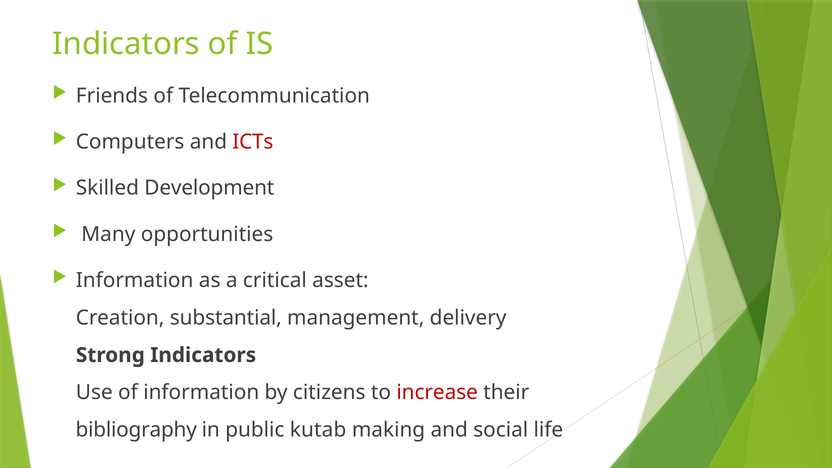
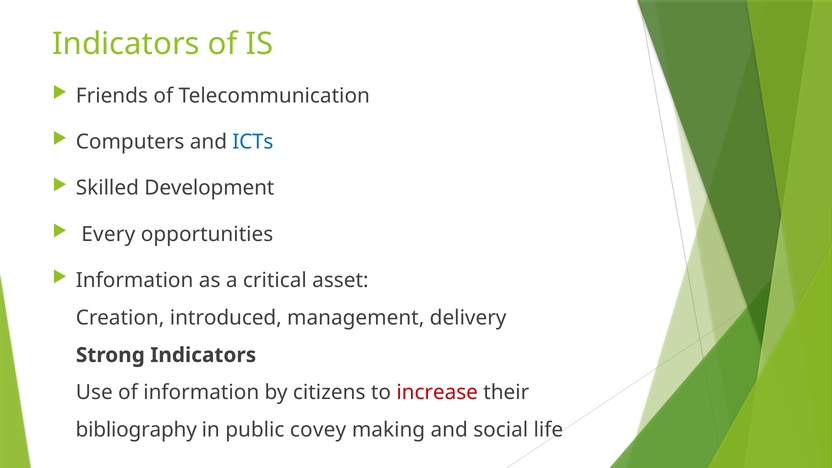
ICTs colour: red -> blue (253, 142)
Many: Many -> Every (108, 234)
substantial: substantial -> introduced (226, 318)
kutab: kutab -> covey (318, 430)
